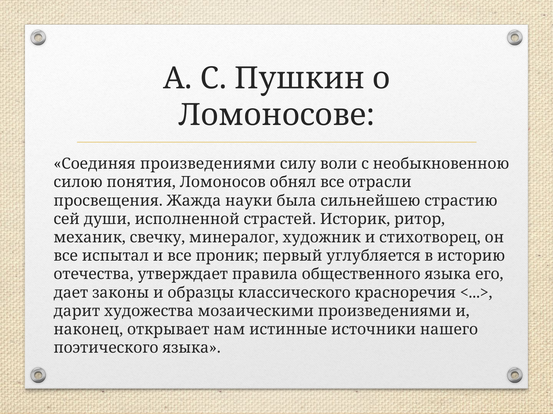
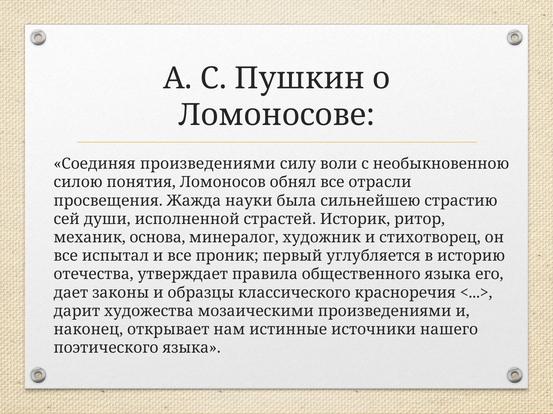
свечку: свечку -> основа (157, 238)
